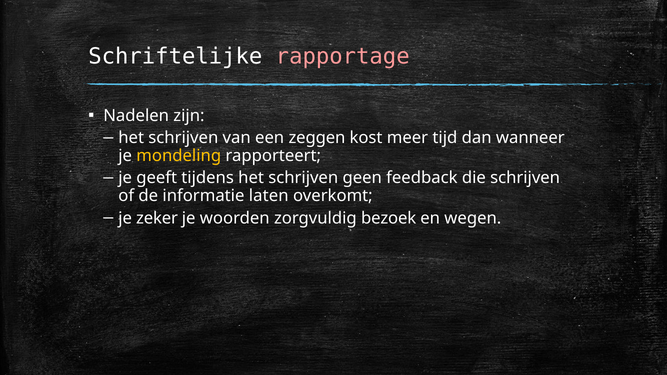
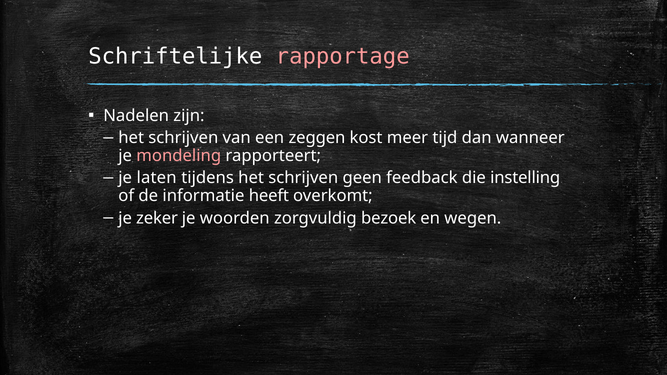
mondeling colour: yellow -> pink (179, 156)
geeft: geeft -> laten (157, 178)
die schrijven: schrijven -> instelling (525, 178)
laten: laten -> heeft (269, 196)
